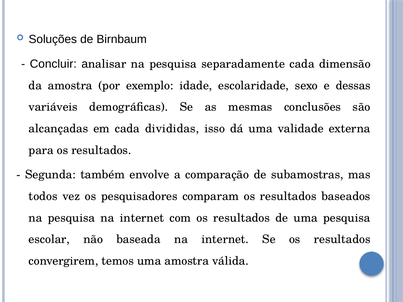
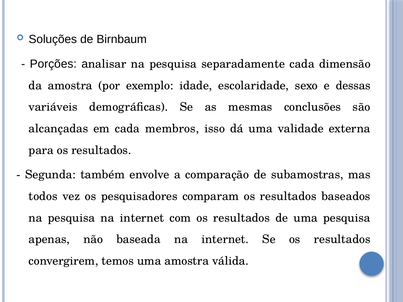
Concluir: Concluir -> Porções (53, 64)
divididas: divididas -> membros (172, 129)
escolar: escolar -> apenas (49, 240)
